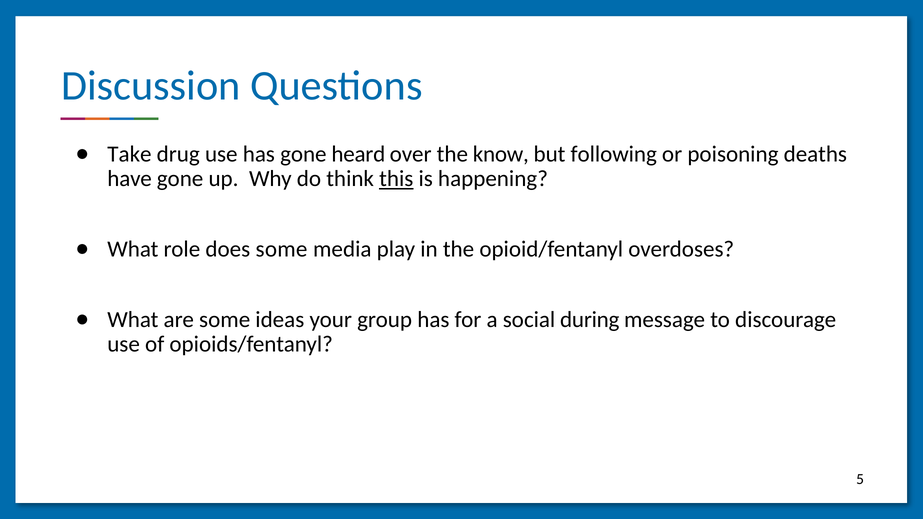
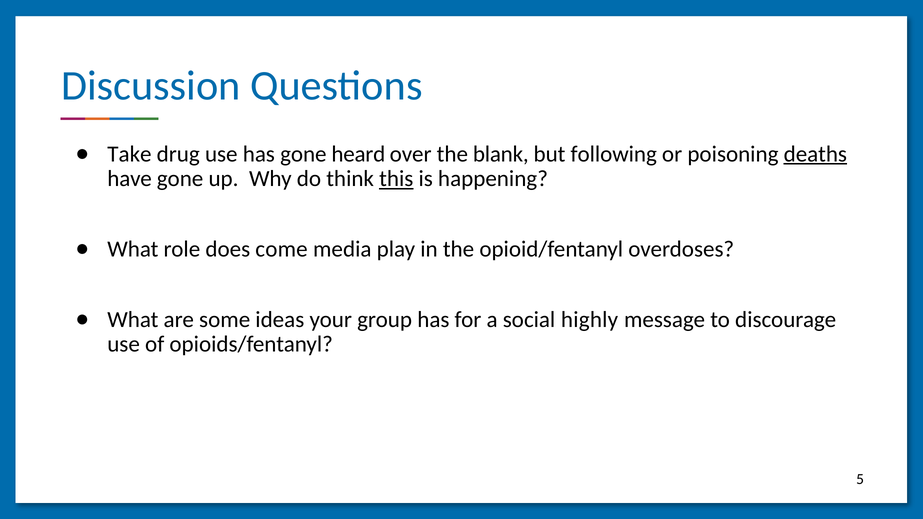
know: know -> blank (501, 154)
deaths underline: none -> present (815, 154)
does some: some -> come (282, 249)
during: during -> highly (590, 320)
